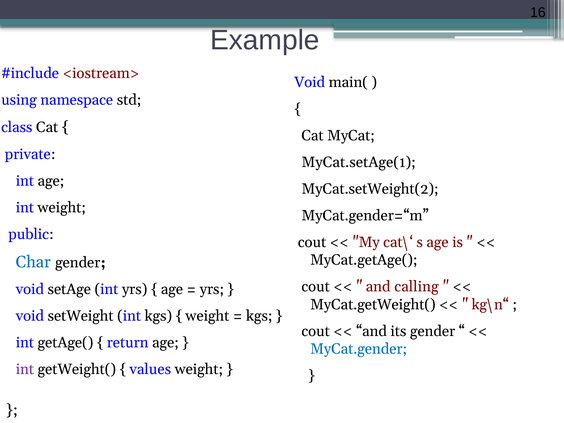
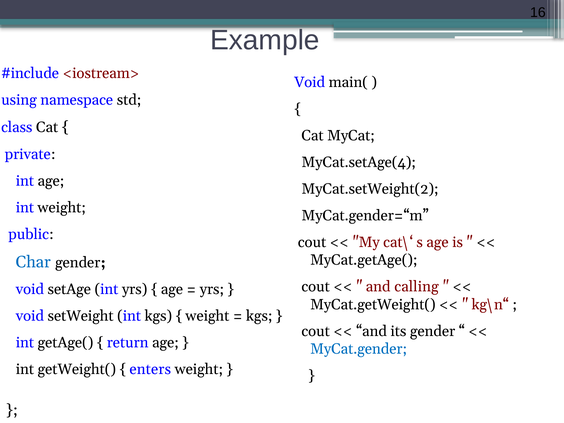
MyCat.setAge(1: MyCat.setAge(1 -> MyCat.setAge(4 (359, 162)
int colour: purple -> black (25, 369)
values: values -> enters (150, 369)
